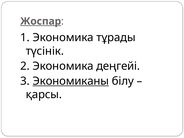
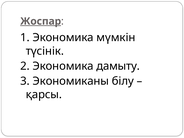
тұрады: тұрады -> мүмкін (116, 38)
деңгейі: деңгейі -> дамыту (118, 66)
Экономиканы underline: present -> none (71, 81)
